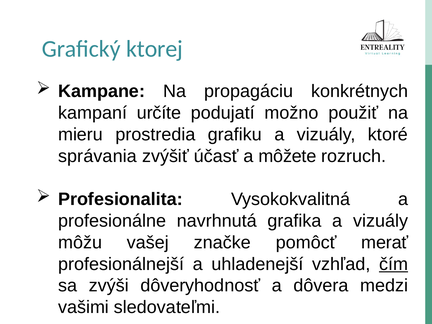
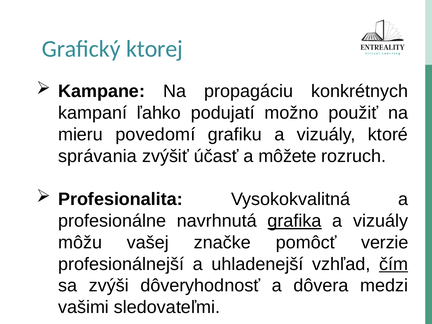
určíte: určíte -> ľahko (159, 113)
prostredia: prostredia -> povedomí (155, 134)
grafika underline: none -> present (295, 221)
merať: merať -> verzie (385, 242)
